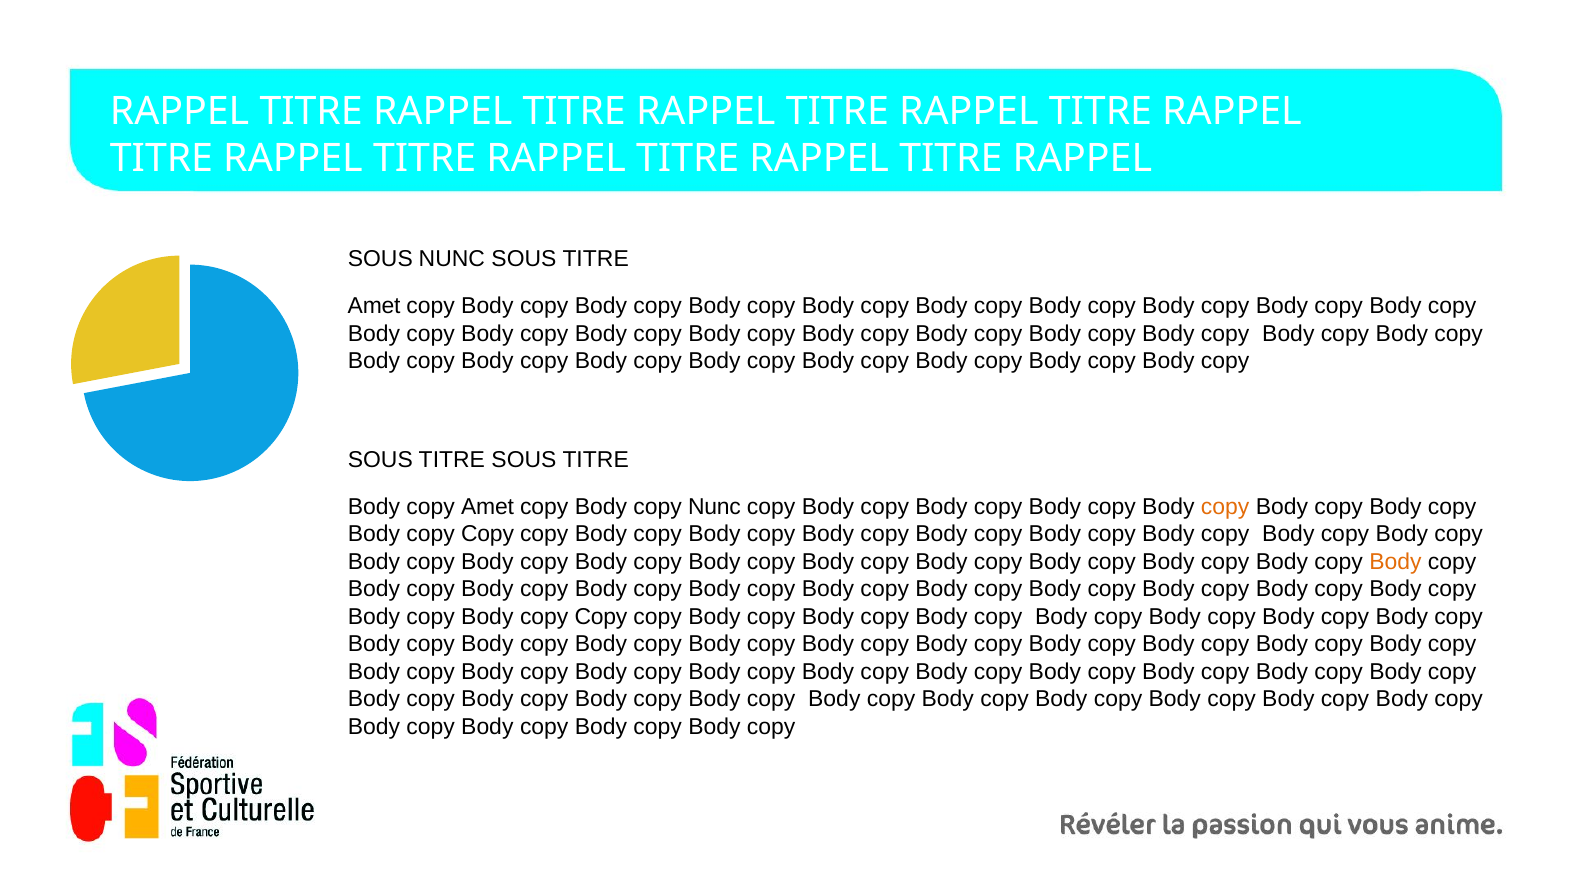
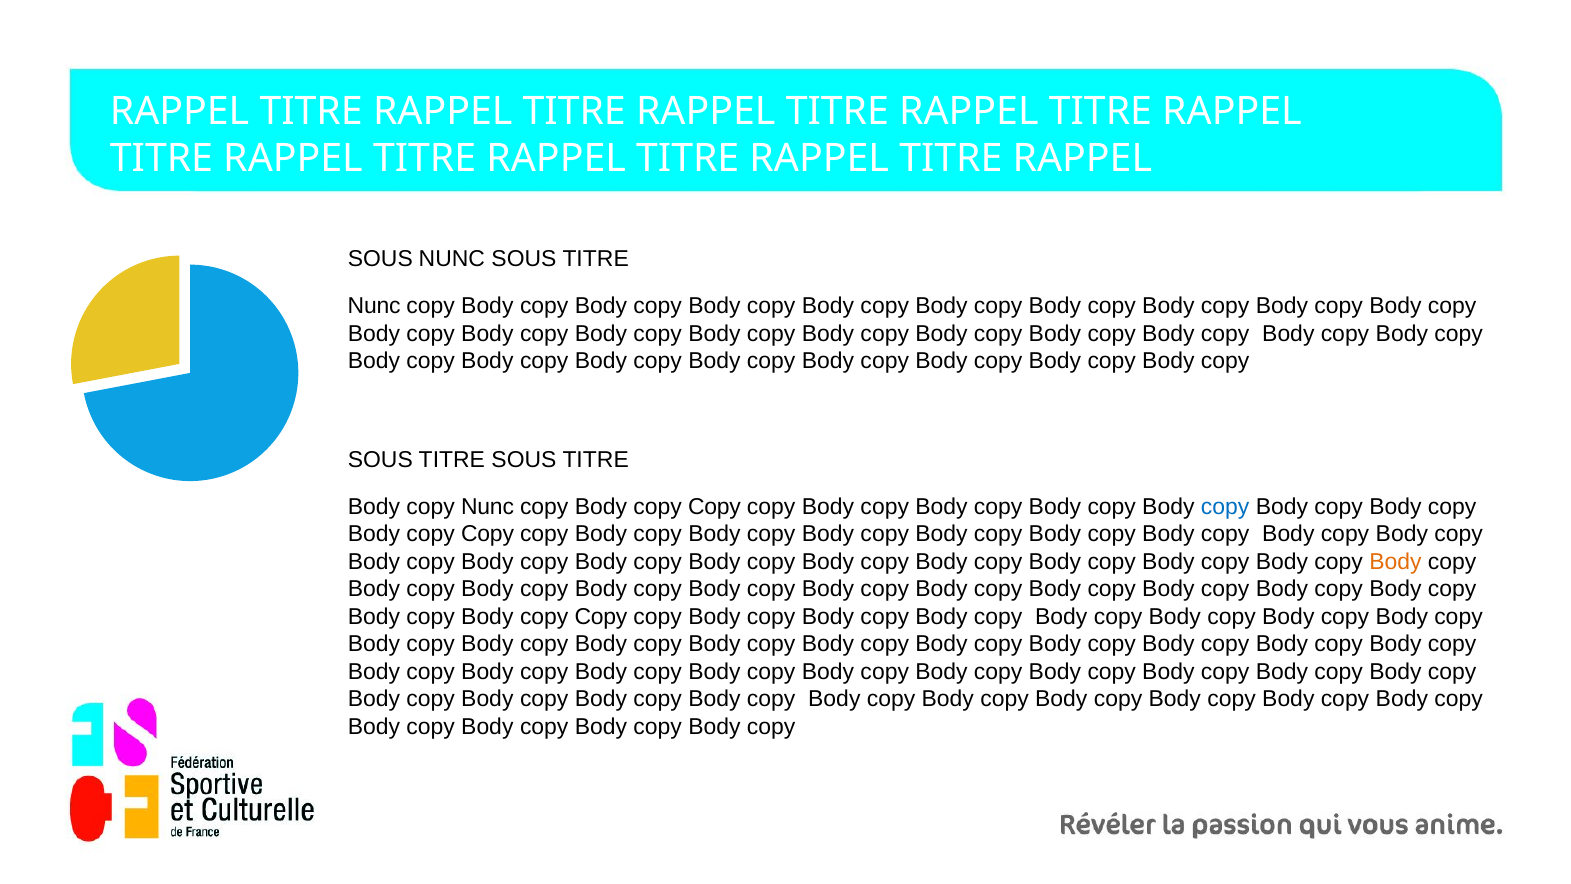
Amet: Amet -> Nunc (374, 306)
copy Amet: Amet -> Nunc (488, 507)
Nunc: Nunc -> Copy (715, 507)
copy colour: orange -> blue (1225, 507)
